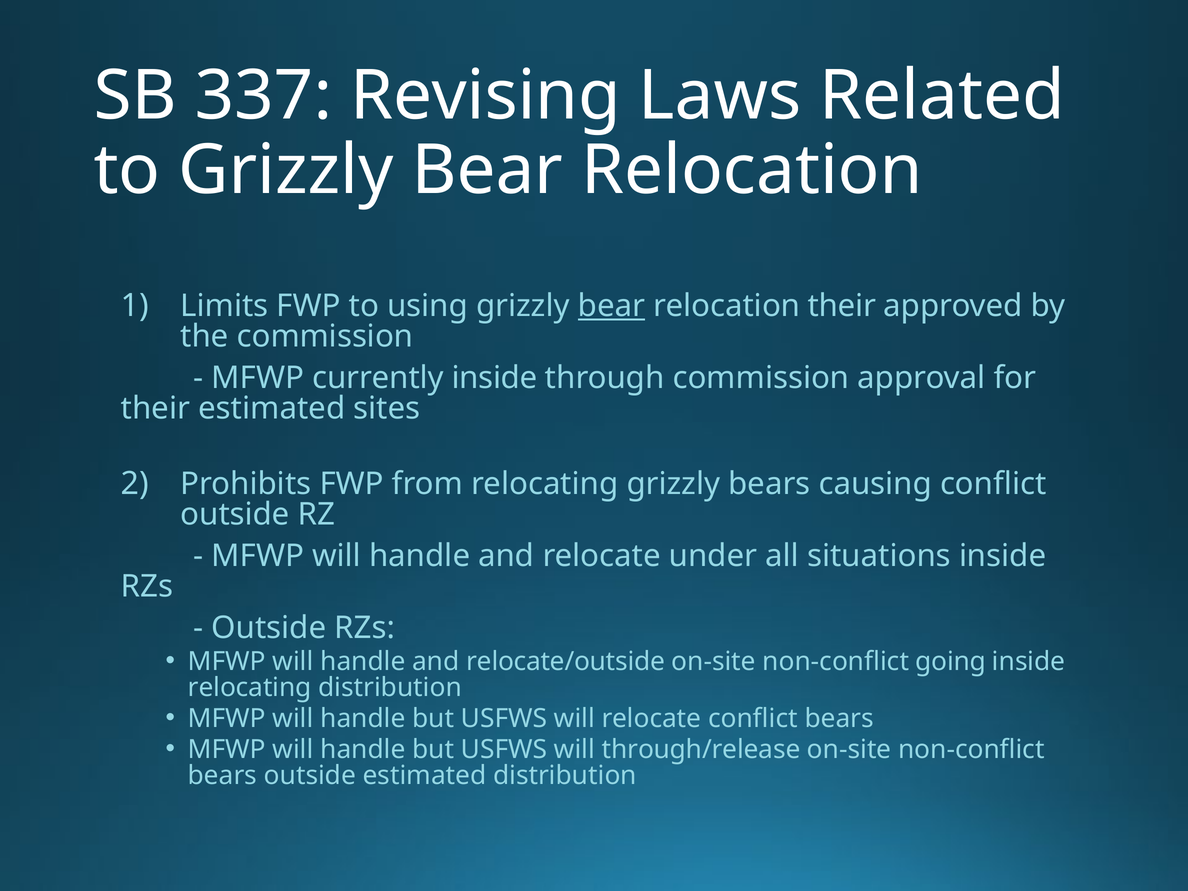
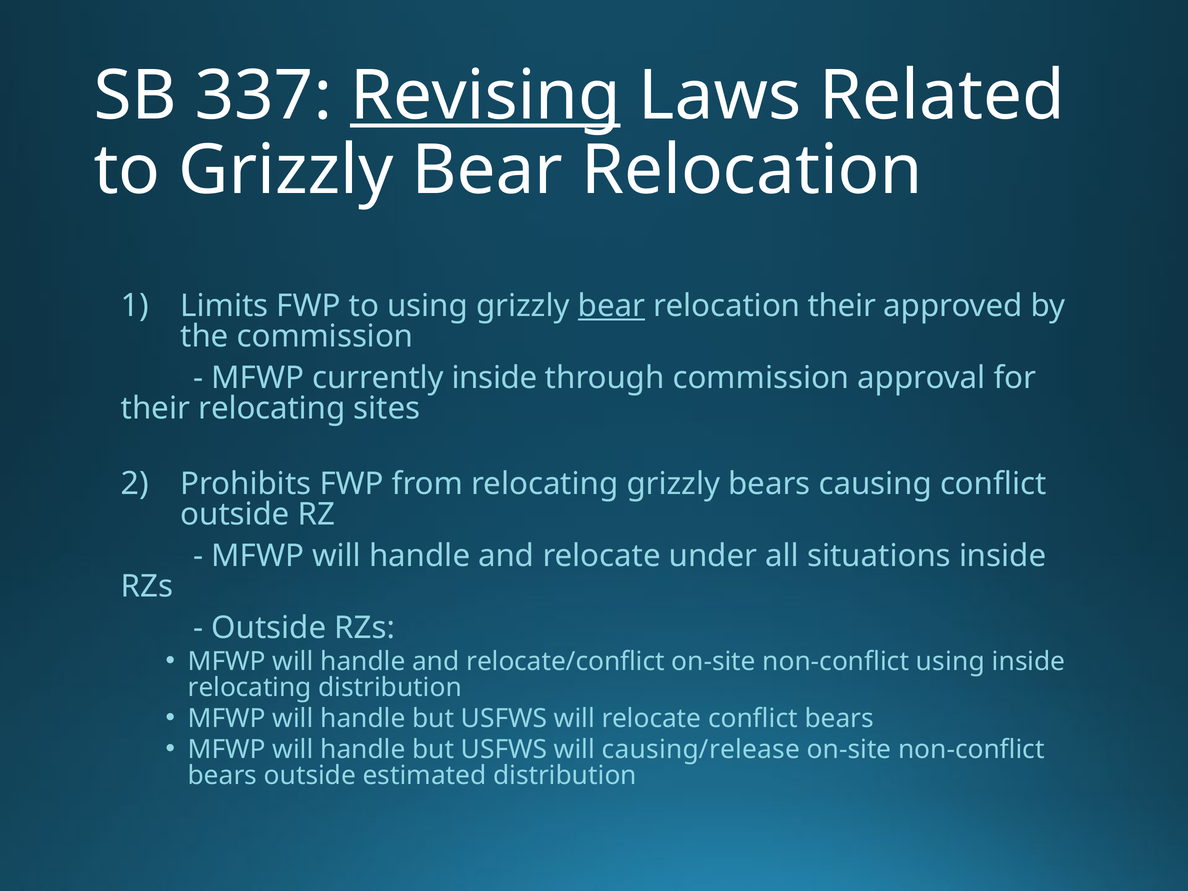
Revising underline: none -> present (485, 96)
their estimated: estimated -> relocating (272, 408)
relocate/outside: relocate/outside -> relocate/conflict (566, 662)
non-conflict going: going -> using (950, 662)
through/release: through/release -> causing/release (701, 750)
